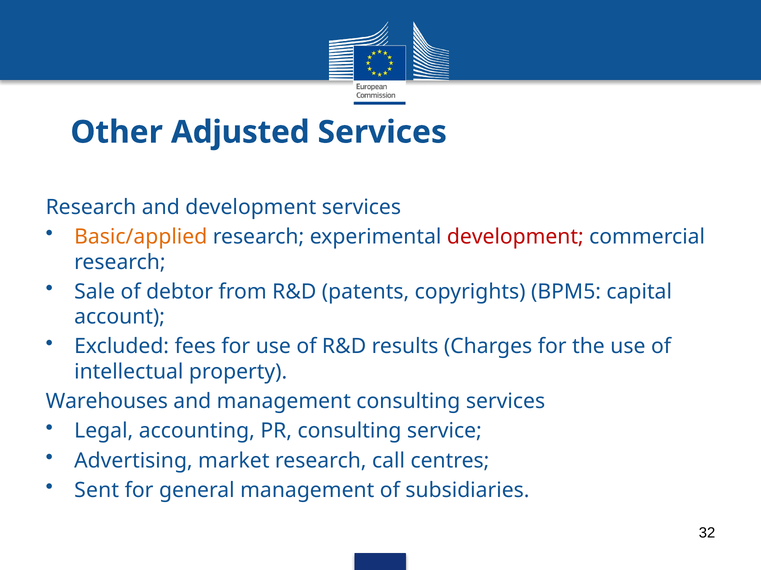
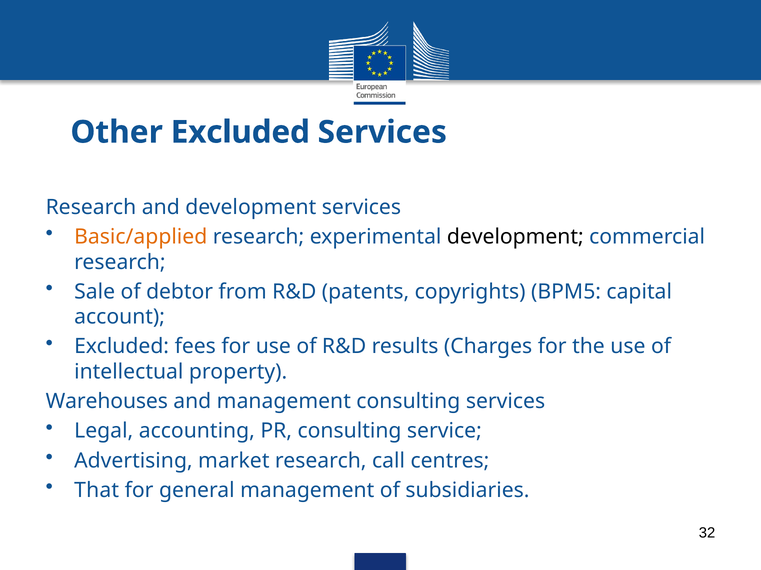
Other Adjusted: Adjusted -> Excluded (240, 132)
development colour: red -> black (515, 237)
Sent: Sent -> That (97, 491)
